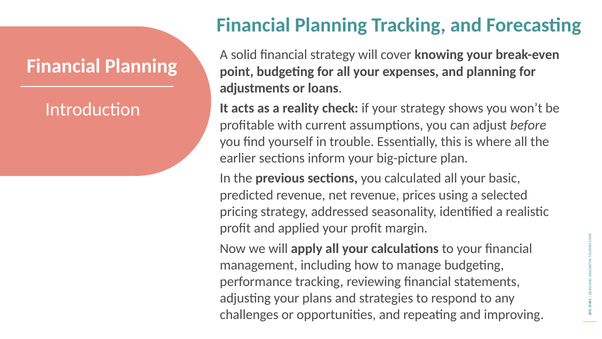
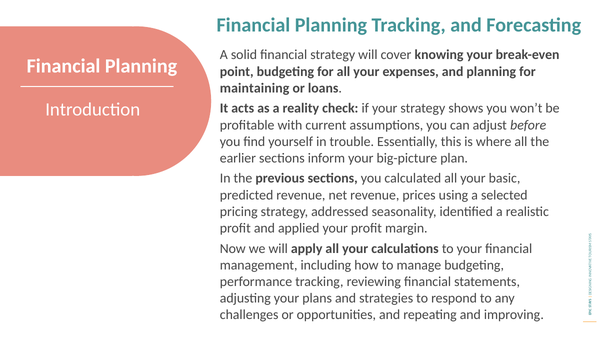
adjustments: adjustments -> maintaining (255, 88)
